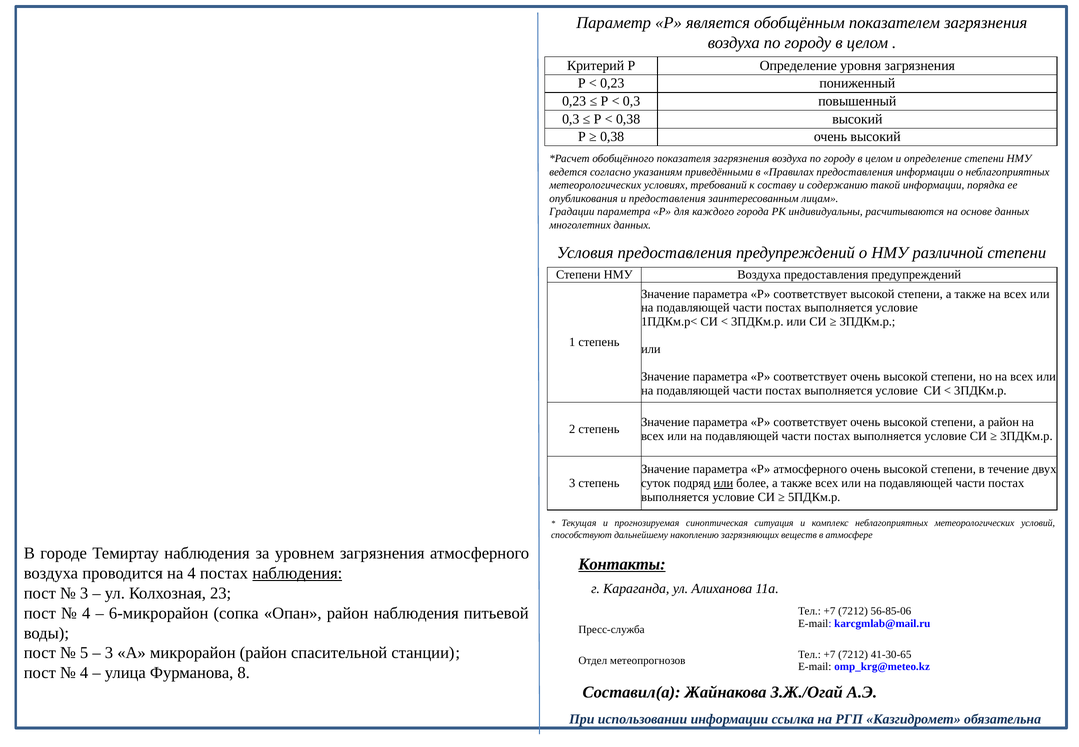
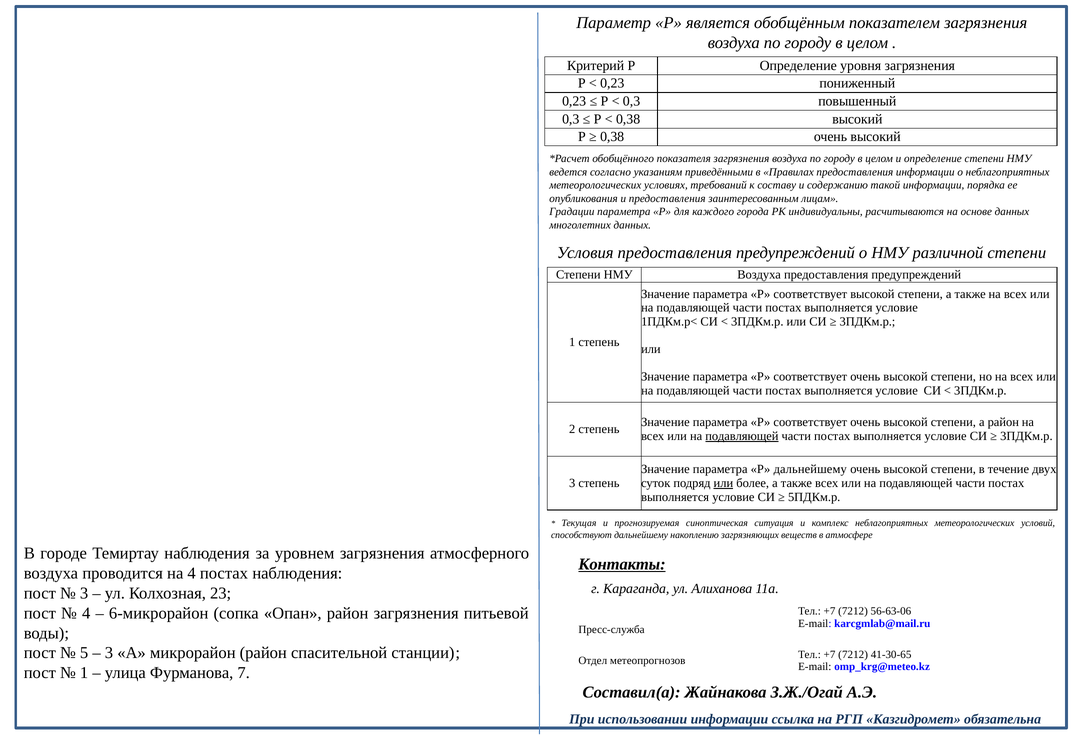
подавляющей underline: none -> present (742, 436)
Р атмосферного: атмосферного -> дальнейшему (810, 469)
наблюдения underline: present -> none (297, 573)
район наблюдения: наблюдения -> загрязнения (416, 613)
56-85-06: 56-85-06 -> 56-63-06 (891, 611)
4: 4 -> 1 (84, 673)
8: 8 -> 7 (244, 673)
